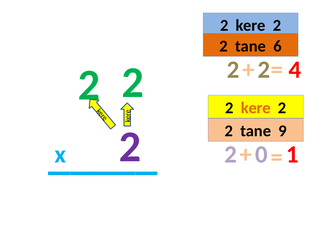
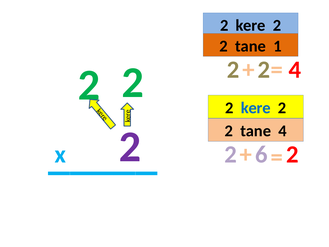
6: 6 -> 1 (278, 46)
kere colour: orange -> blue (256, 108)
9: 9 -> 4 (283, 131)
0: 0 -> 6 (261, 154)
1: 1 -> 2 (292, 154)
